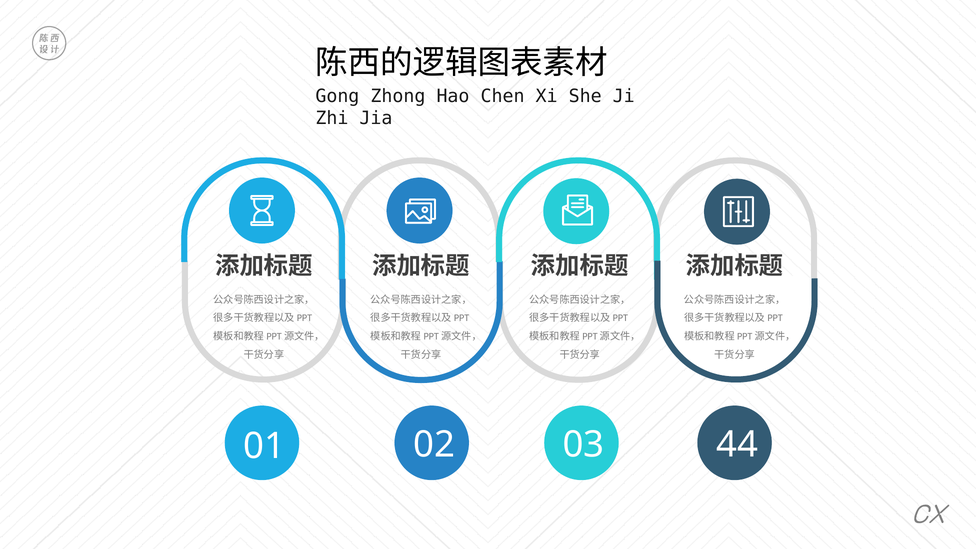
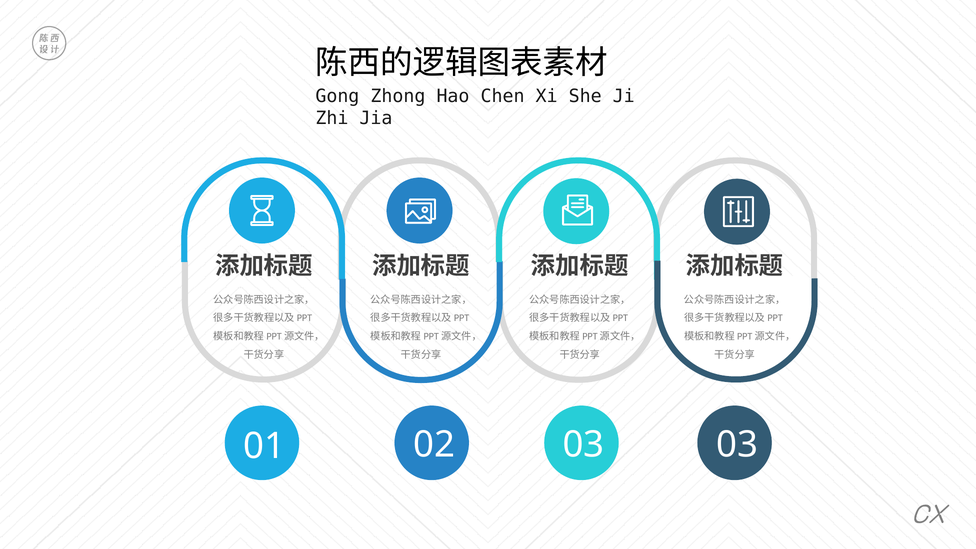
01 44: 44 -> 03 (737, 445)
